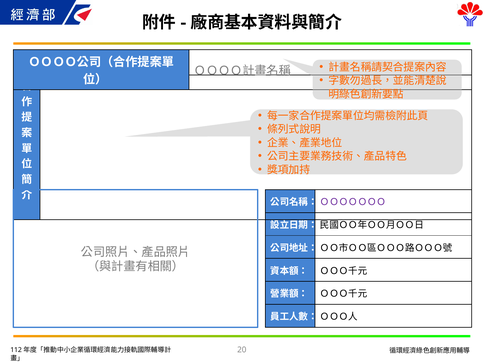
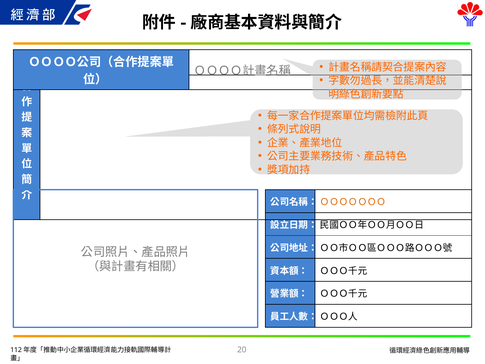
ＯＯＯＯＯＯＯ colour: purple -> orange (353, 202)
